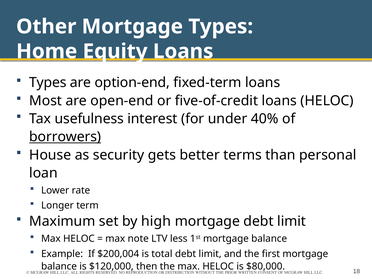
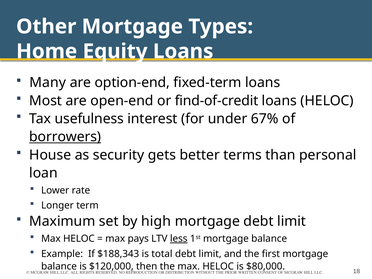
Types: Types -> Many (48, 83)
five-of-credit: five-of-credit -> find-of-credit (217, 101)
40%: 40% -> 67% (265, 119)
note: note -> pays (138, 239)
less underline: none -> present (179, 239)
$200,004: $200,004 -> $188,343 (118, 254)
